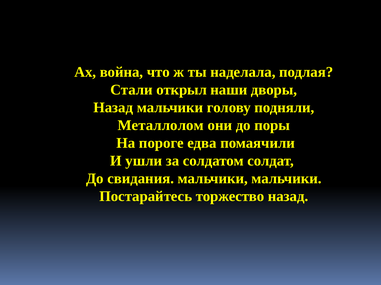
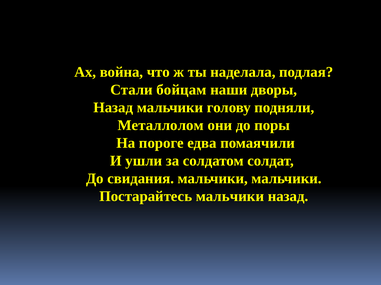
открыл: открыл -> бойцам (181, 90)
Постарайтесь торжество: торжество -> мальчики (230, 197)
